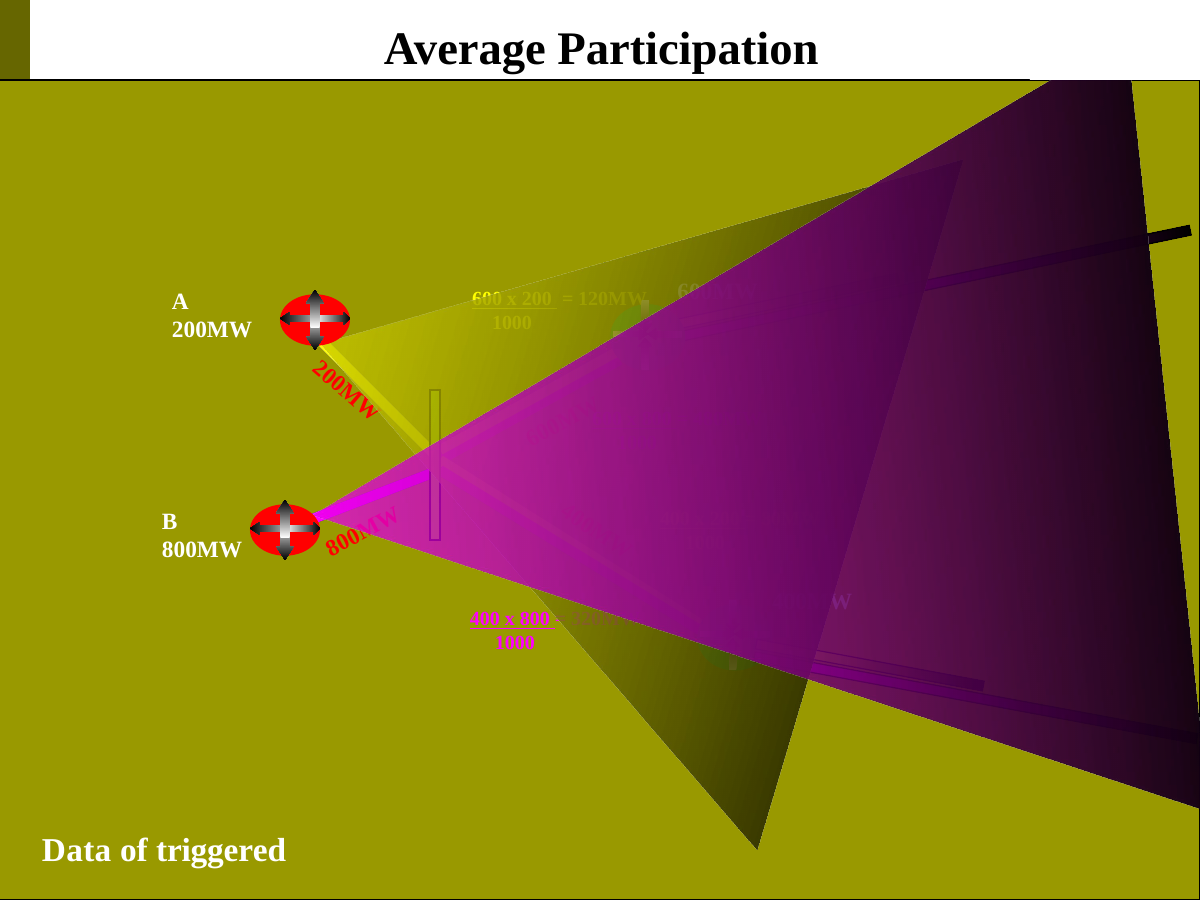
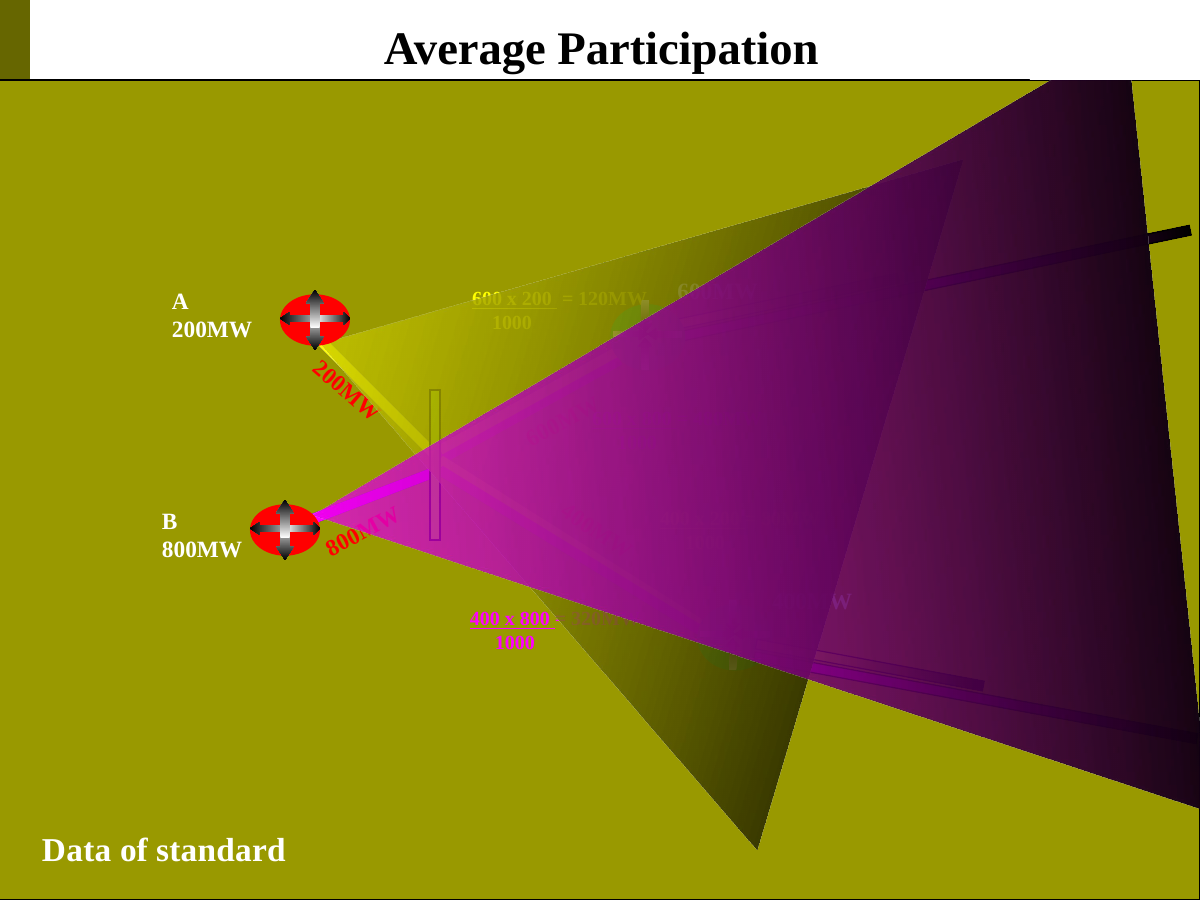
triggered: triggered -> standard (221, 850)
